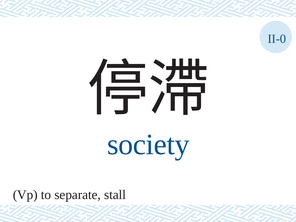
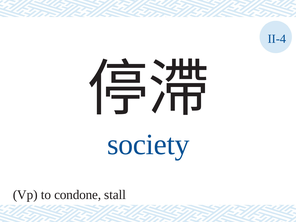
II-0: II-0 -> II-4 (277, 39)
separate: separate -> condone (78, 195)
